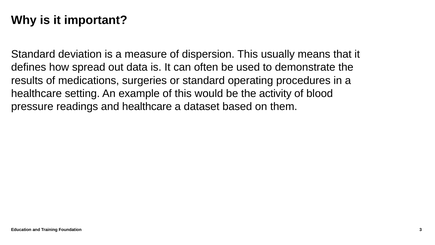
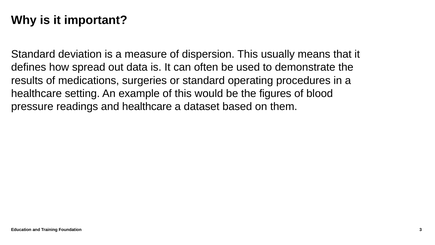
activity: activity -> figures (275, 93)
